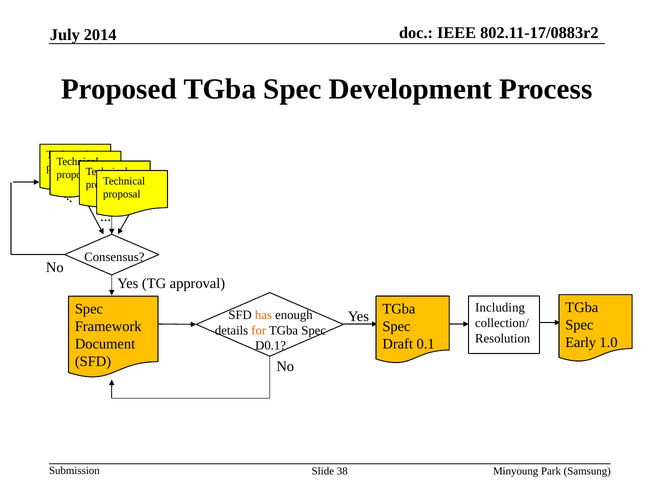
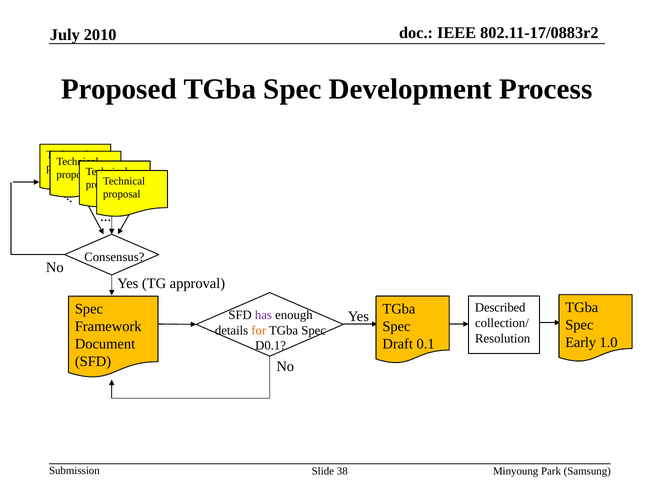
2014: 2014 -> 2010 (100, 35)
Including: Including -> Described (500, 307)
has colour: orange -> purple (263, 315)
